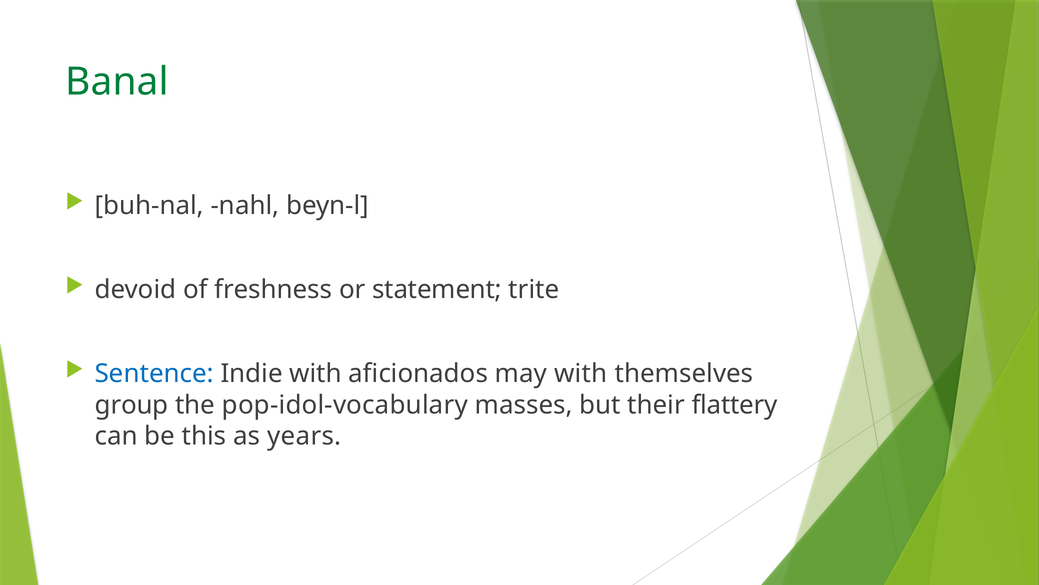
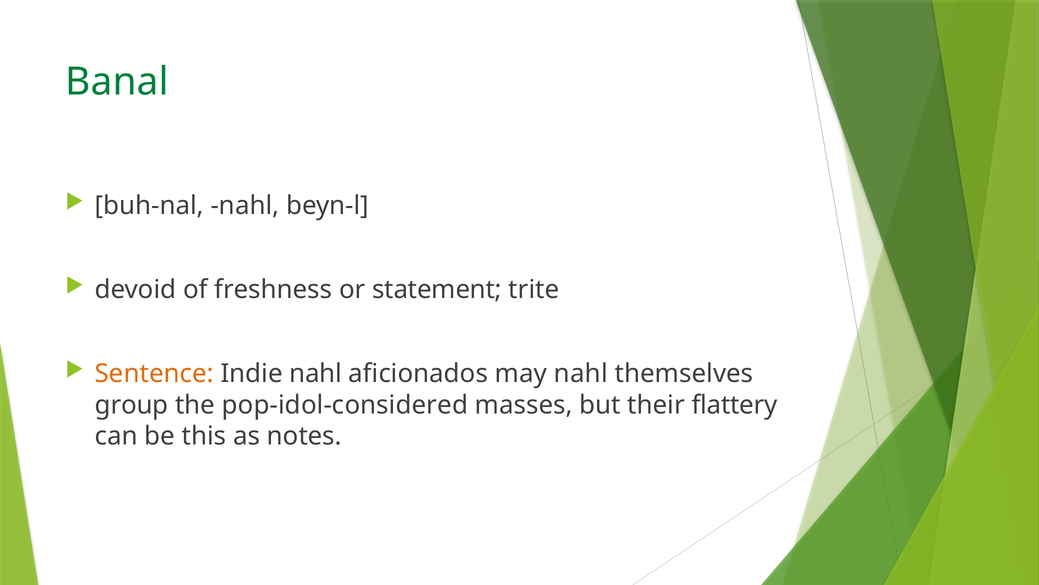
Sentence colour: blue -> orange (154, 373)
Indie with: with -> nahl (316, 373)
may with: with -> nahl (581, 373)
pop-idol-vocabulary: pop-idol-vocabulary -> pop-idol-considered (345, 405)
years: years -> notes (304, 436)
